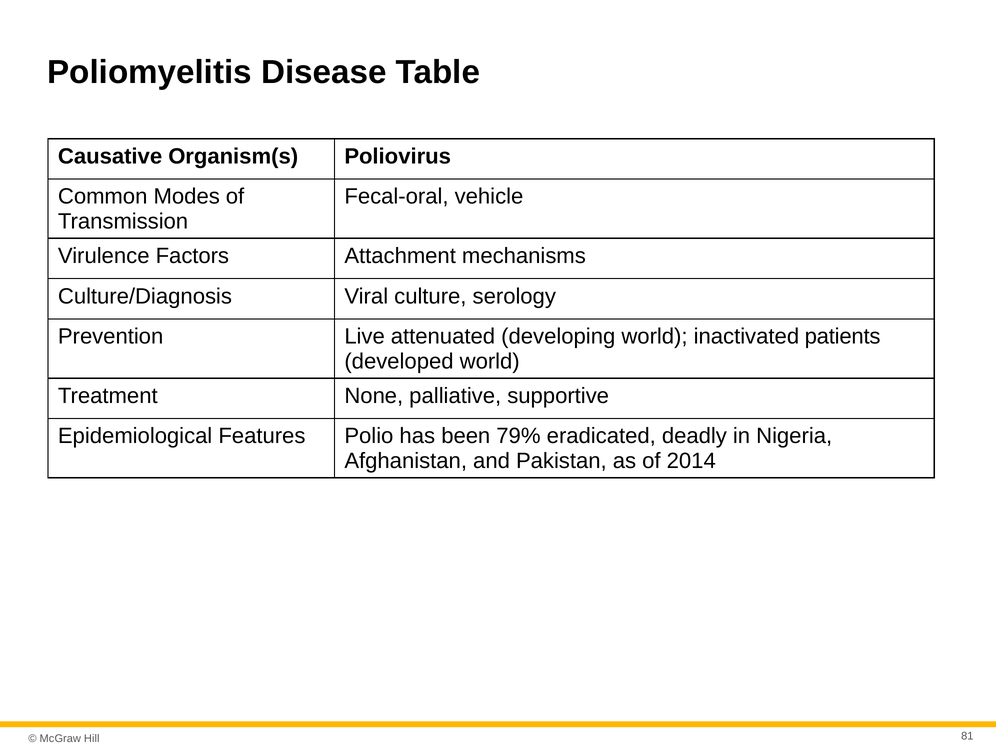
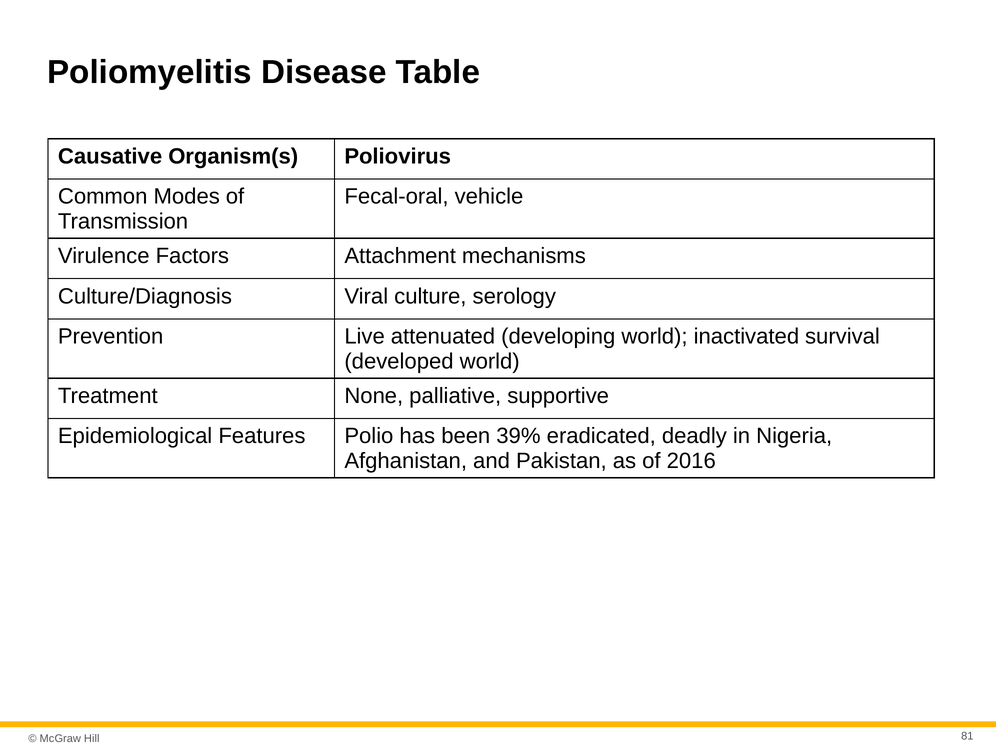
patients: patients -> survival (842, 337)
79%: 79% -> 39% (518, 436)
2014: 2014 -> 2016 (691, 461)
